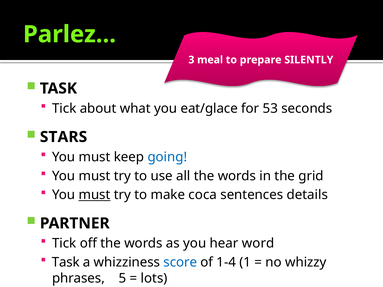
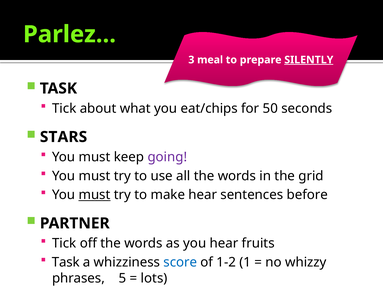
SILENTLY underline: none -> present (309, 60)
eat/glace: eat/glace -> eat/chips (209, 109)
53: 53 -> 50 (270, 109)
going colour: blue -> purple (167, 157)
make coca: coca -> hear (203, 195)
details: details -> before (307, 195)
word: word -> fruits (258, 244)
1-4: 1-4 -> 1-2 (226, 263)
